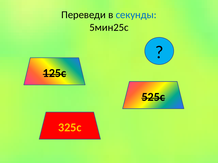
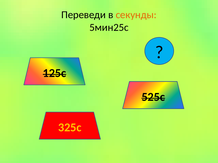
секунды colour: blue -> orange (136, 15)
